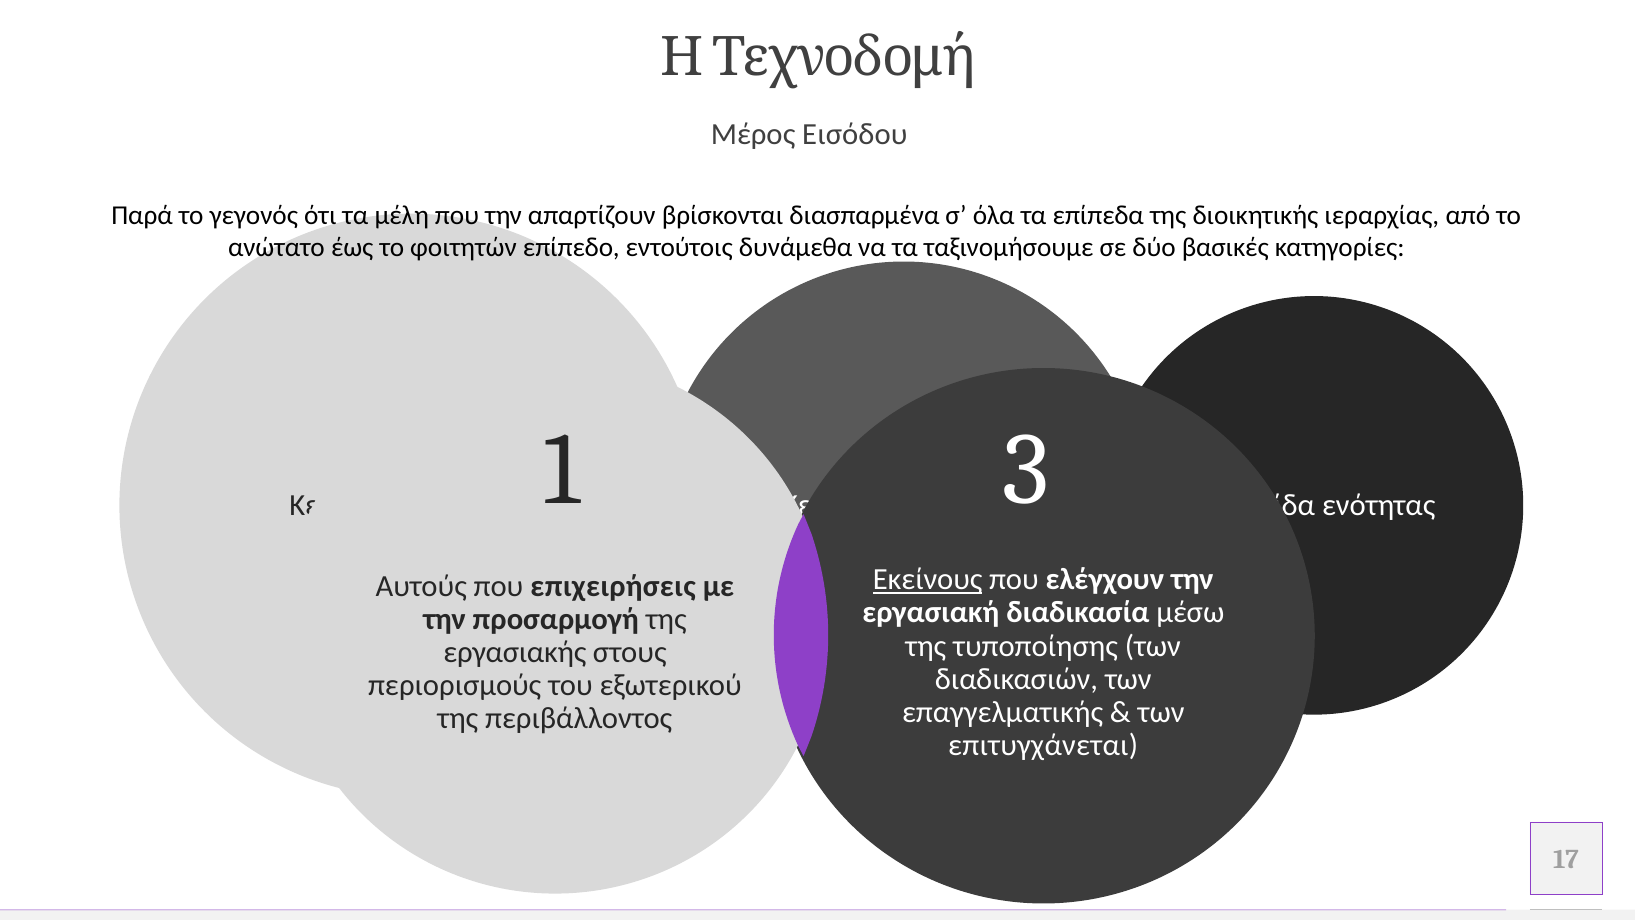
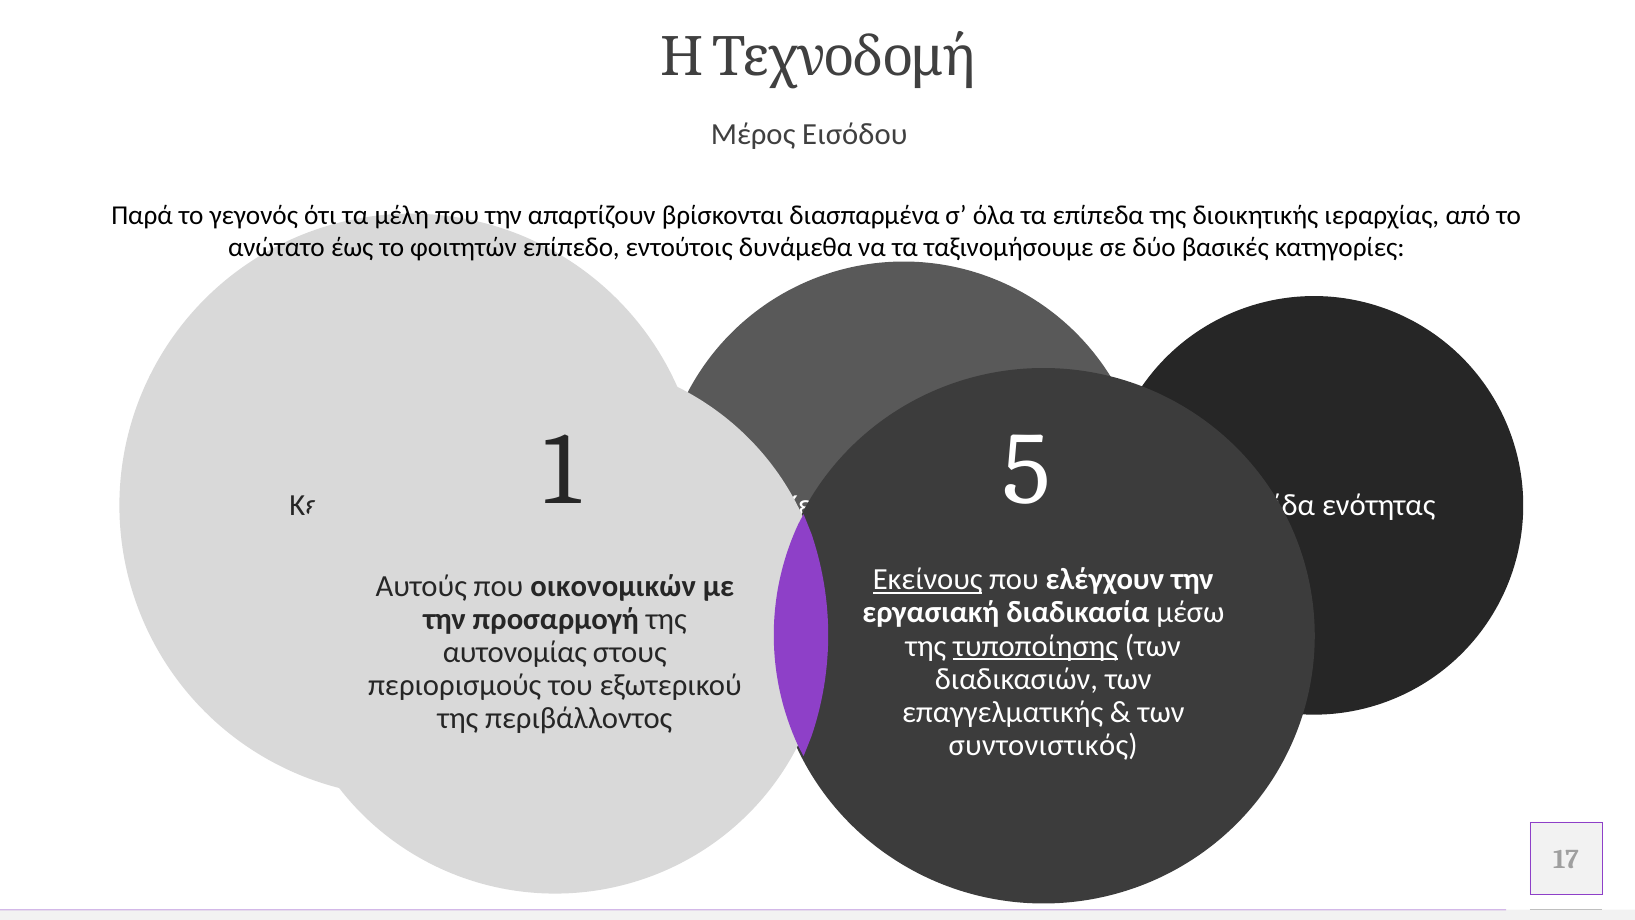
3: 3 -> 5 (1027, 469)
επιχειρήσεις: επιχειρήσεις -> οικονομικών (613, 586)
τυποποίησης underline: none -> present (1036, 646)
εργασιακής: εργασιακής -> αυτονομίας (515, 652)
επιτυγχάνεται: επιτυγχάνεται -> συντονιστικός (1043, 745)
